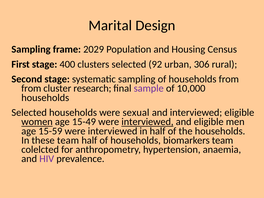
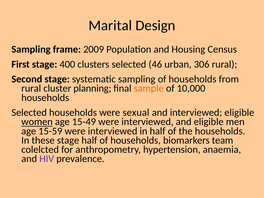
2029: 2029 -> 2009 (94, 49)
92: 92 -> 46 (155, 64)
from: from -> rural (31, 88)
research: research -> planning (92, 88)
sample colour: purple -> orange (149, 88)
interviewed underline: present -> none (147, 122)
these team: team -> stage (68, 140)
